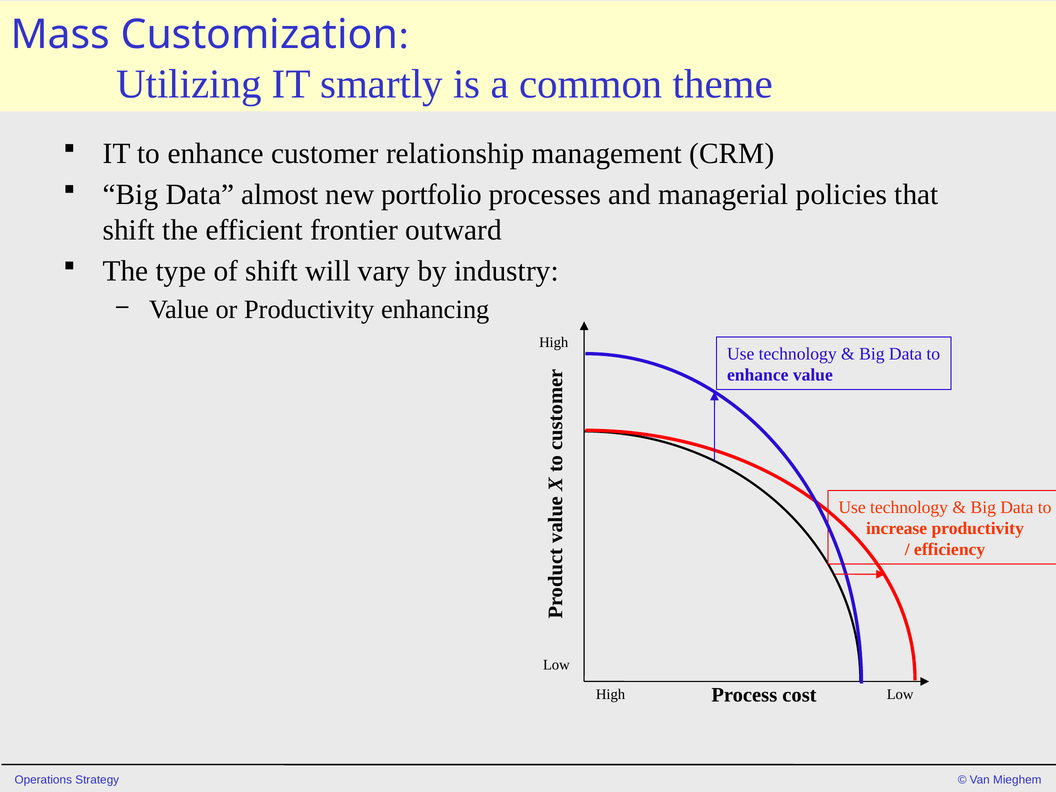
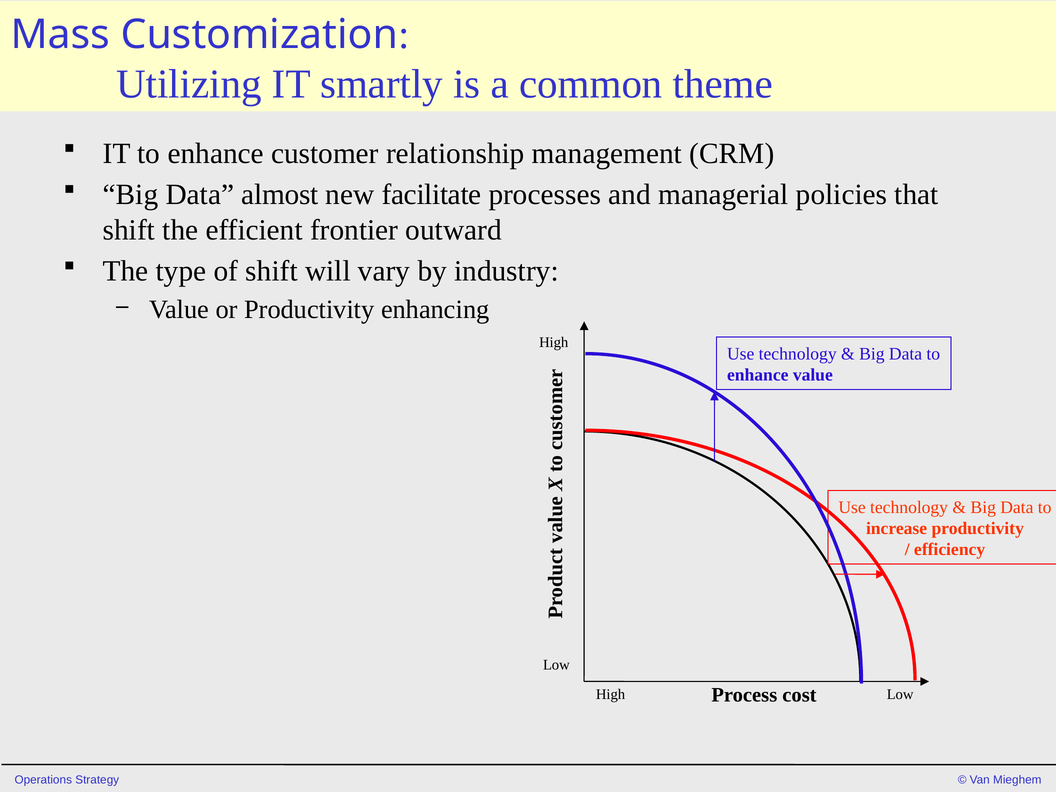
portfolio: portfolio -> facilitate (432, 195)
